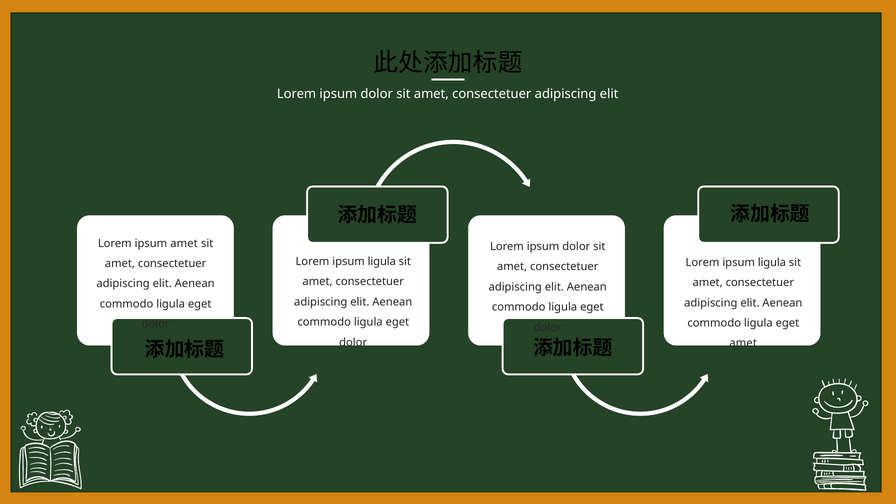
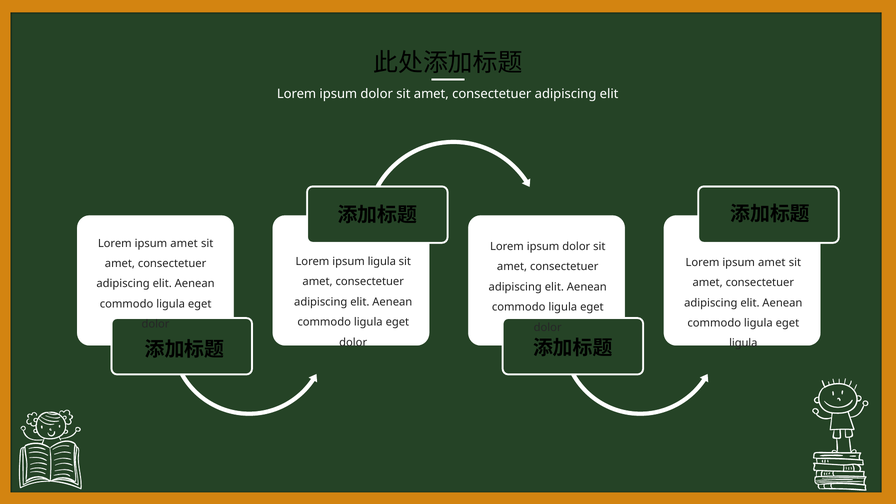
ligula: ligula -> amet (772, 262)
amet: amet -> ligula (743, 343)
